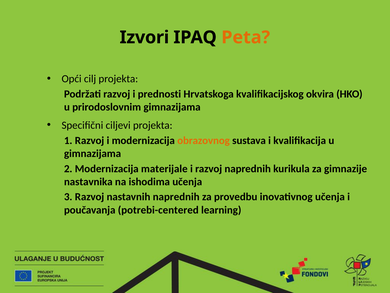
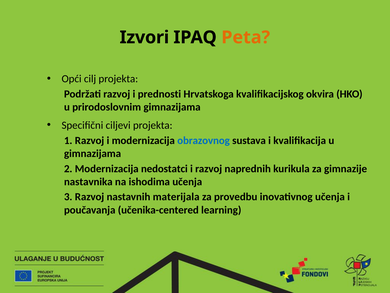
obrazovnog colour: orange -> blue (204, 140)
materijale: materijale -> nedostatci (164, 168)
nastavnih naprednih: naprednih -> materijala (176, 197)
potrebi-centered: potrebi-centered -> učenika-centered (158, 210)
